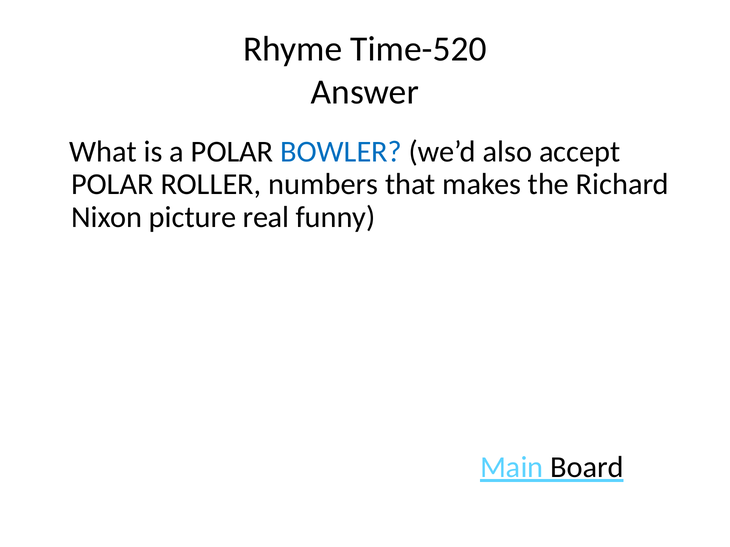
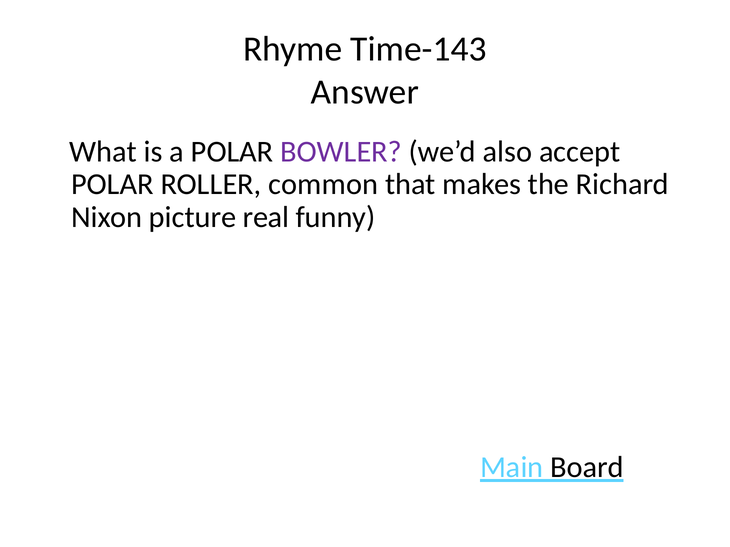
Time-520: Time-520 -> Time-143 (419, 49)
BOWLER colour: blue -> purple (341, 152)
numbers: numbers -> common (323, 185)
